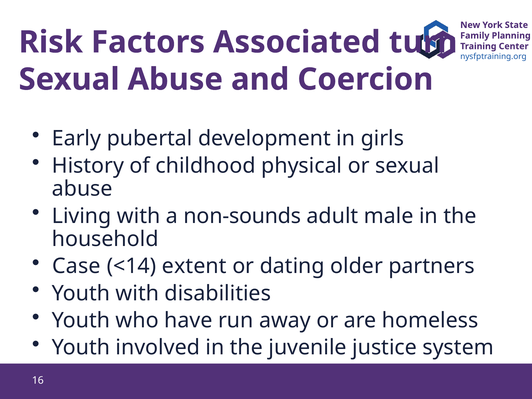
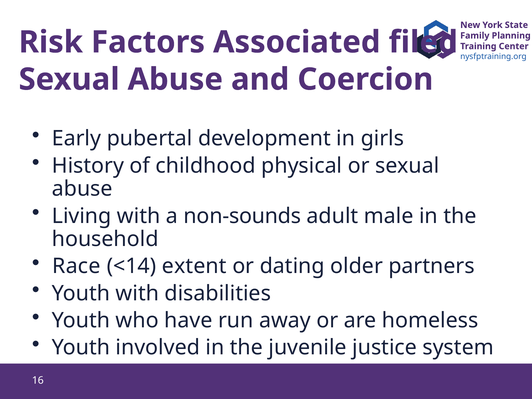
turn: turn -> filed (423, 42)
Case: Case -> Race (76, 266)
